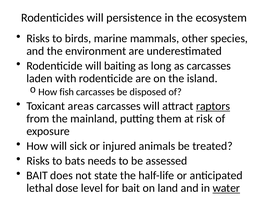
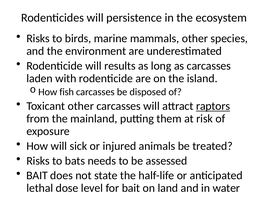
baiting: baiting -> results (120, 66)
Toxicant areas: areas -> other (81, 106)
water underline: present -> none (226, 188)
